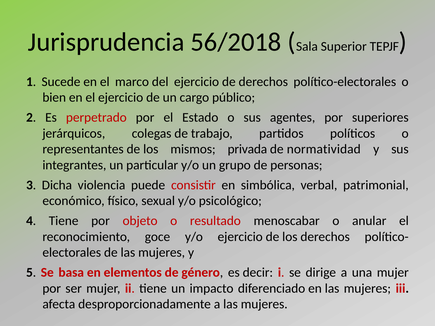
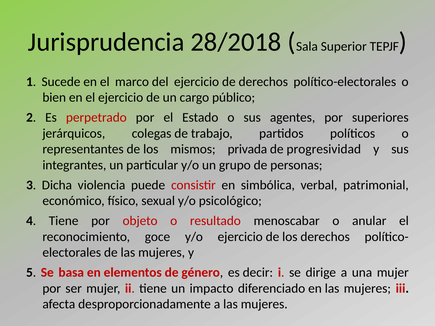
56/2018: 56/2018 -> 28/2018 (236, 42)
normatividad: normatividad -> progresividad (324, 149)
